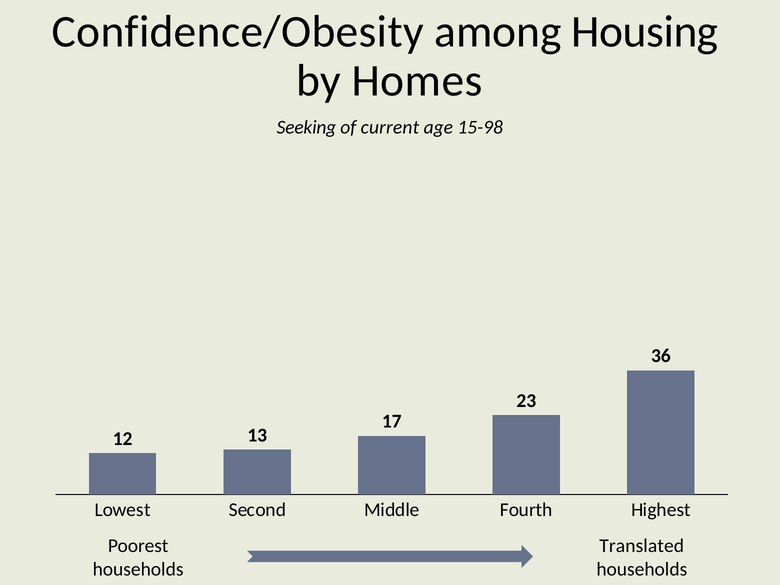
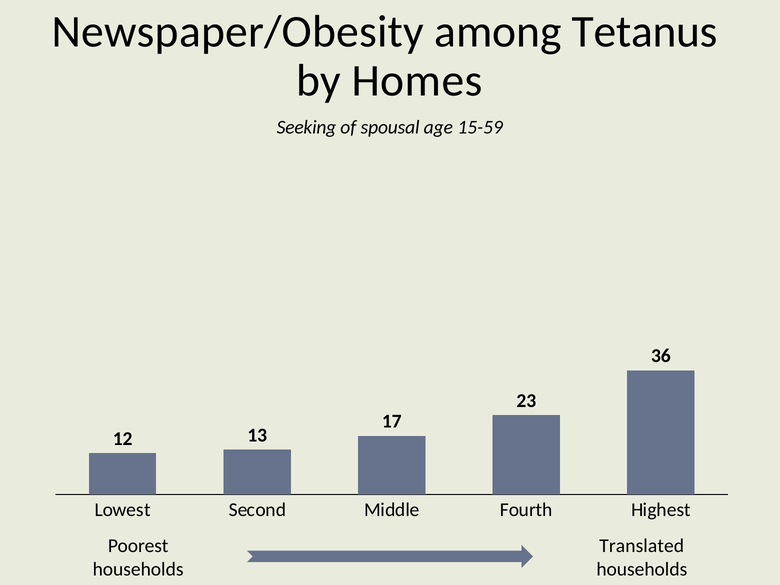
Confidence/Obesity: Confidence/Obesity -> Newspaper/Obesity (238, 32)
Housing: Housing -> Tetanus (645, 32)
current: current -> spousal (390, 127)
15-98: 15-98 -> 15-59 (480, 127)
